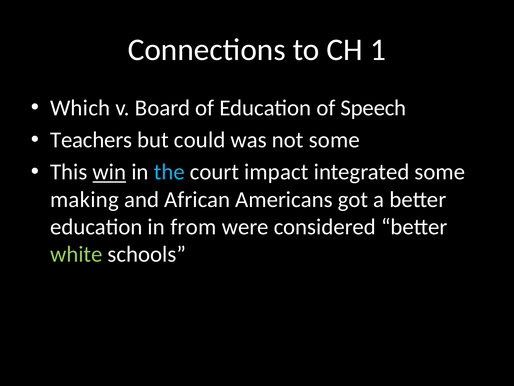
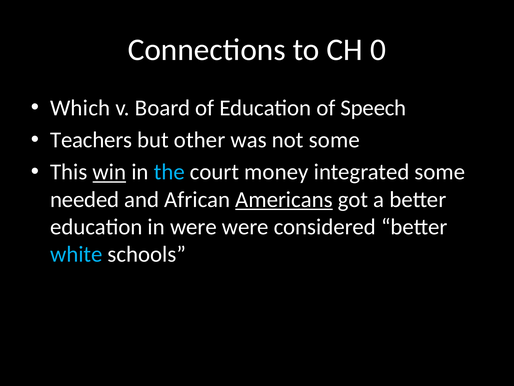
1: 1 -> 0 (378, 50)
could: could -> other (200, 140)
impact: impact -> money (276, 172)
making: making -> needed (85, 199)
Americans underline: none -> present (284, 199)
in from: from -> were (193, 227)
white colour: light green -> light blue (76, 254)
